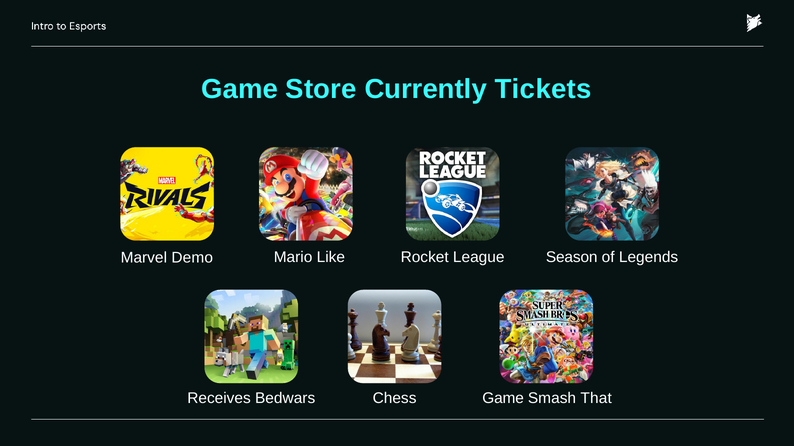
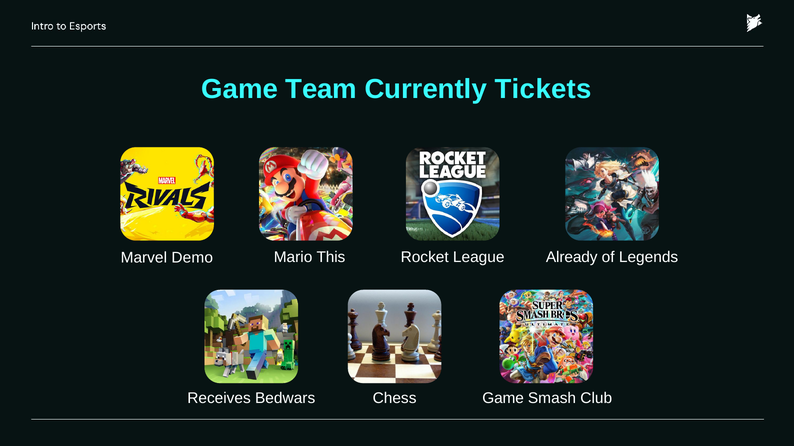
Store: Store -> Team (321, 89)
Like: Like -> This (331, 258)
Season: Season -> Already (572, 258)
That: That -> Club (596, 399)
